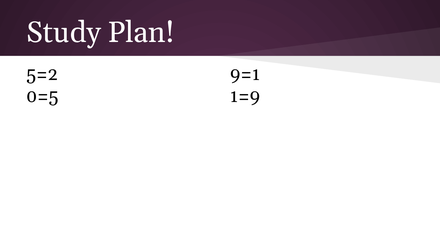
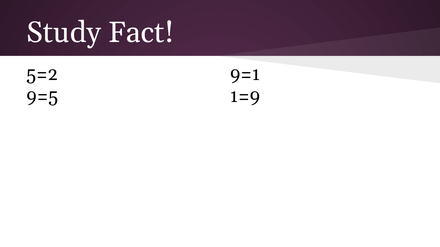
Plan: Plan -> Fact (141, 33)
0=5: 0=5 -> 9=5 (42, 96)
